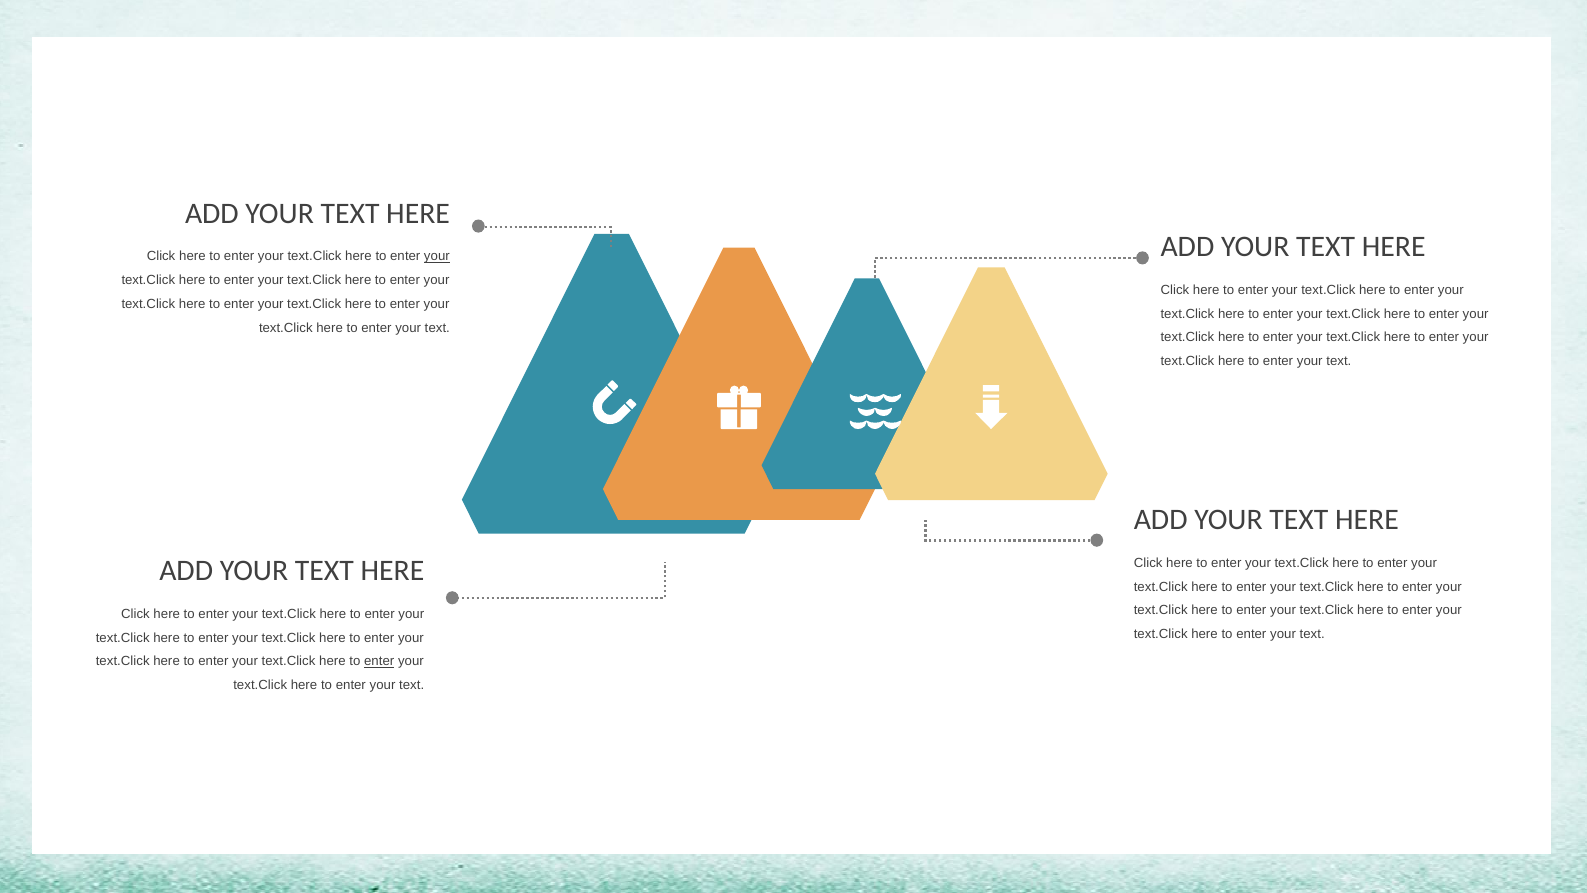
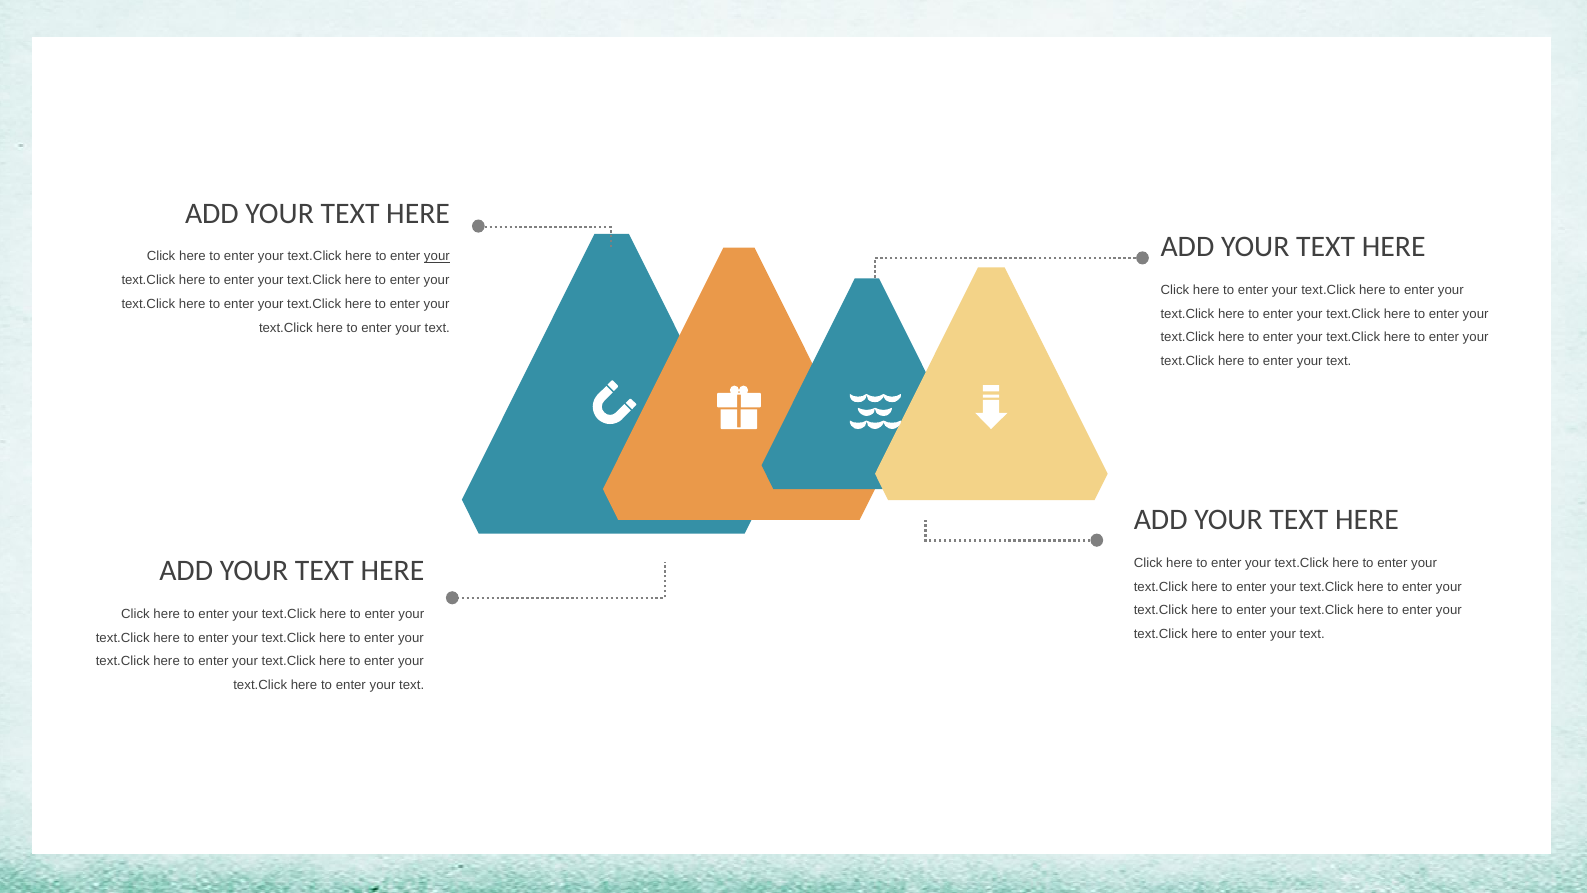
enter underline: present -> none (379, 661)
